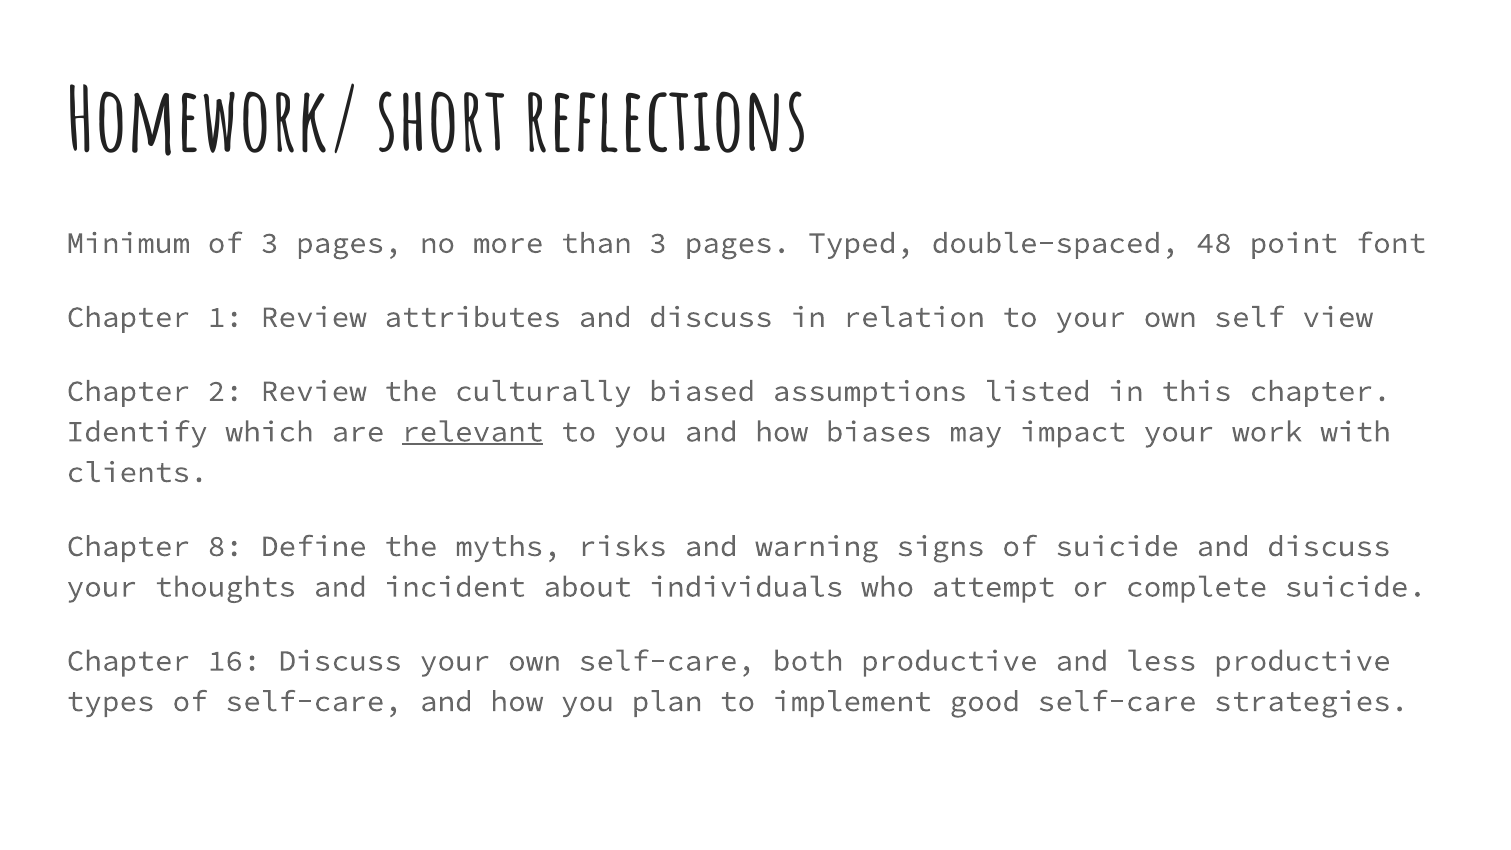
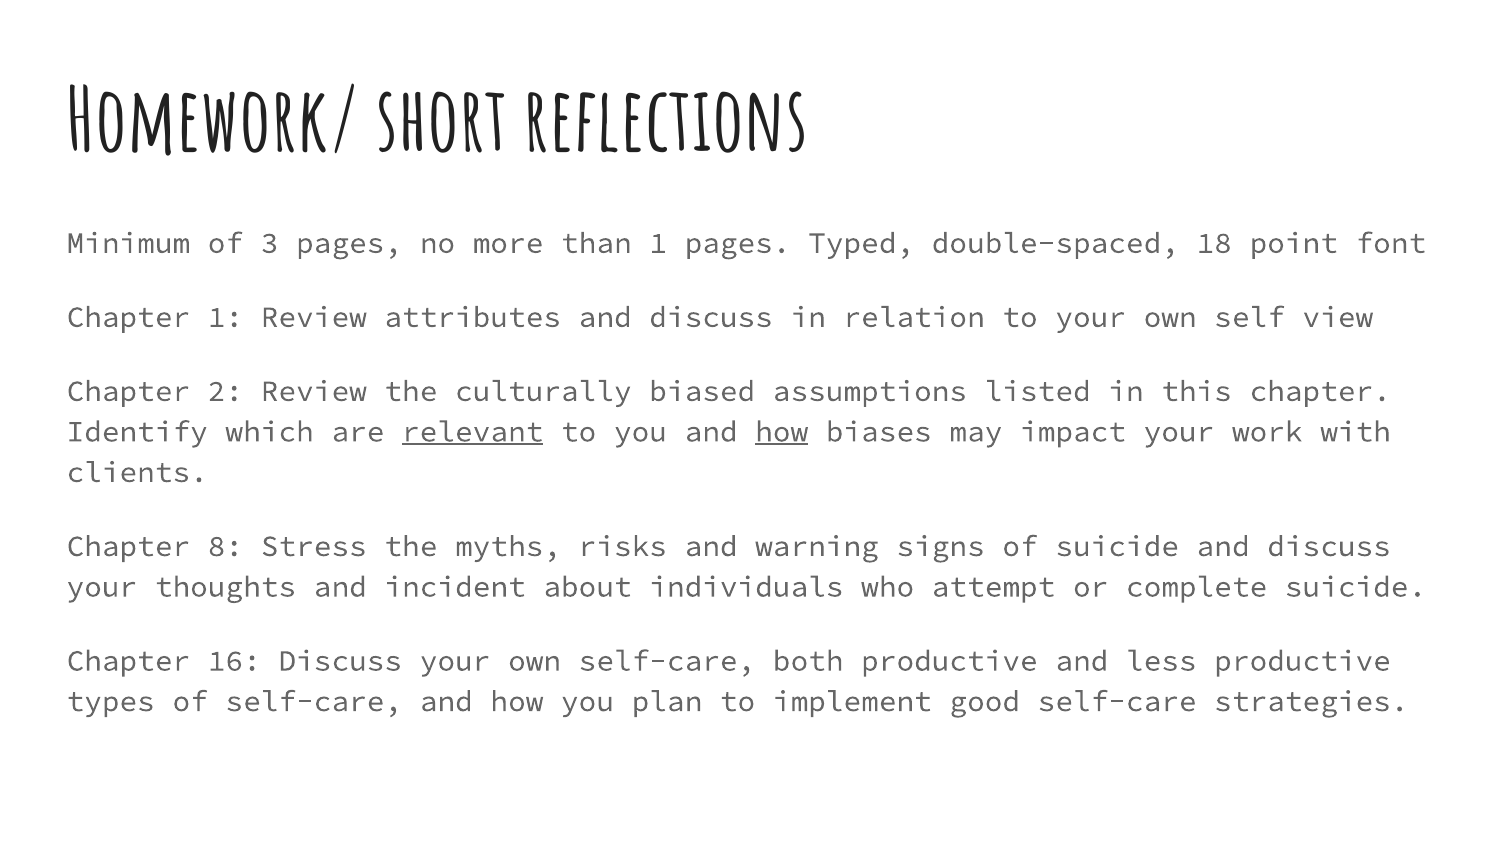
than 3: 3 -> 1 (658, 243)
48: 48 -> 18 (1214, 243)
how underline: none -> present (782, 432)
Define: Define -> Stress (314, 546)
